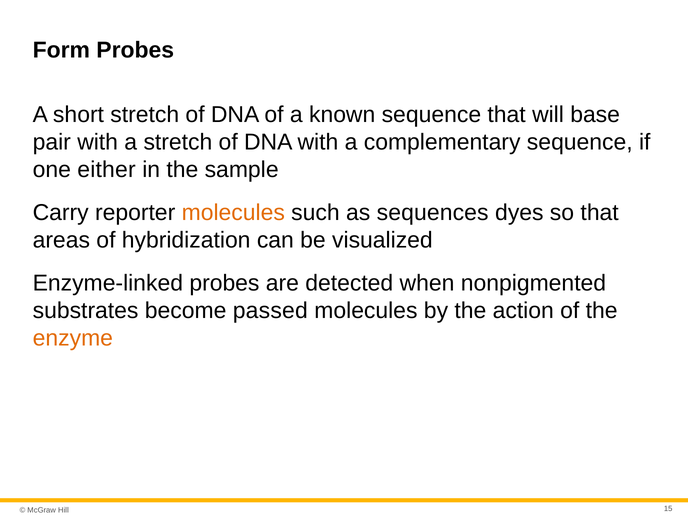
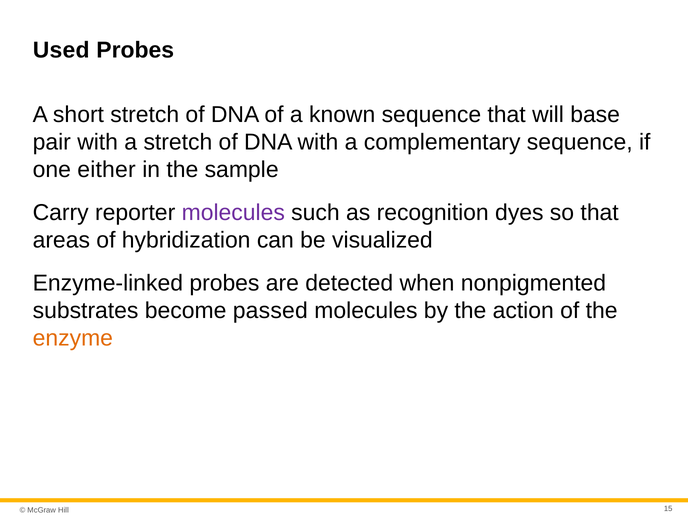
Form: Form -> Used (61, 50)
molecules colour: orange -> purple (233, 213)
sequences: sequences -> recognition (433, 213)
